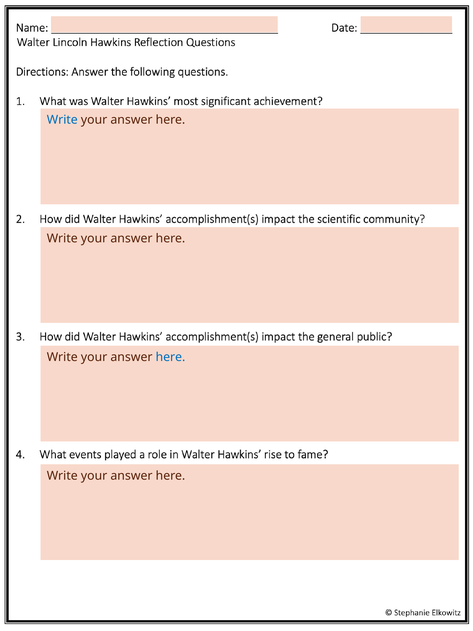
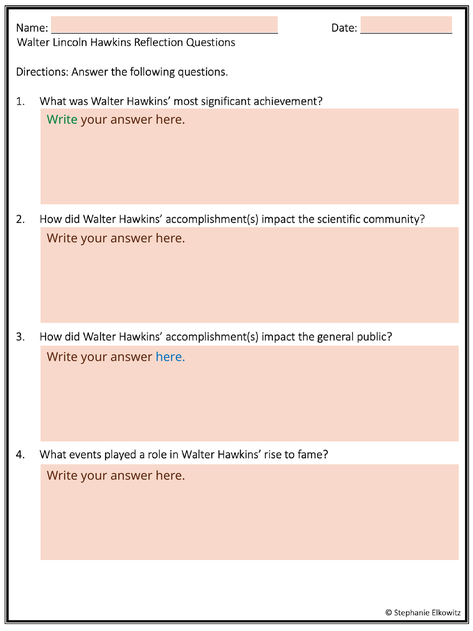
Write colour: blue -> green (62, 120)
